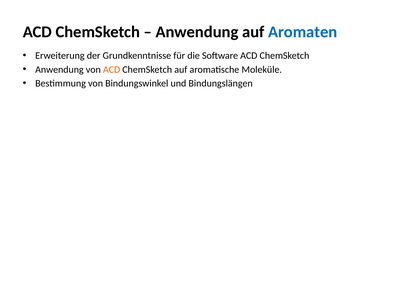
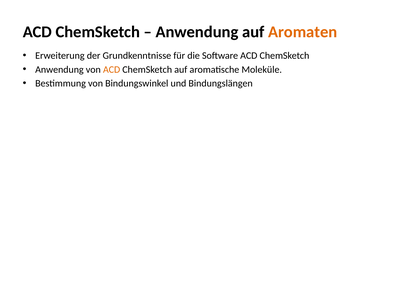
Aromaten colour: blue -> orange (303, 32)
